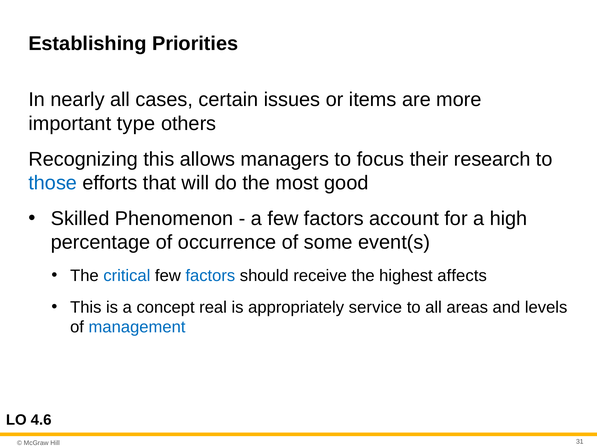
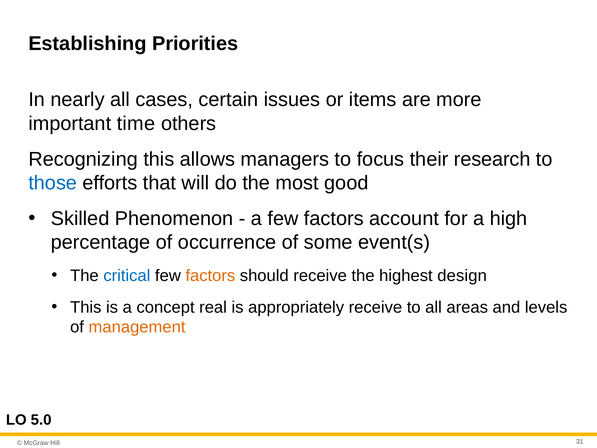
type: type -> time (136, 124)
factors colour: blue -> orange (210, 276)
affects: affects -> design (462, 276)
appropriately service: service -> receive (375, 307)
management colour: blue -> orange (137, 327)
4.6: 4.6 -> 5.0 (41, 420)
